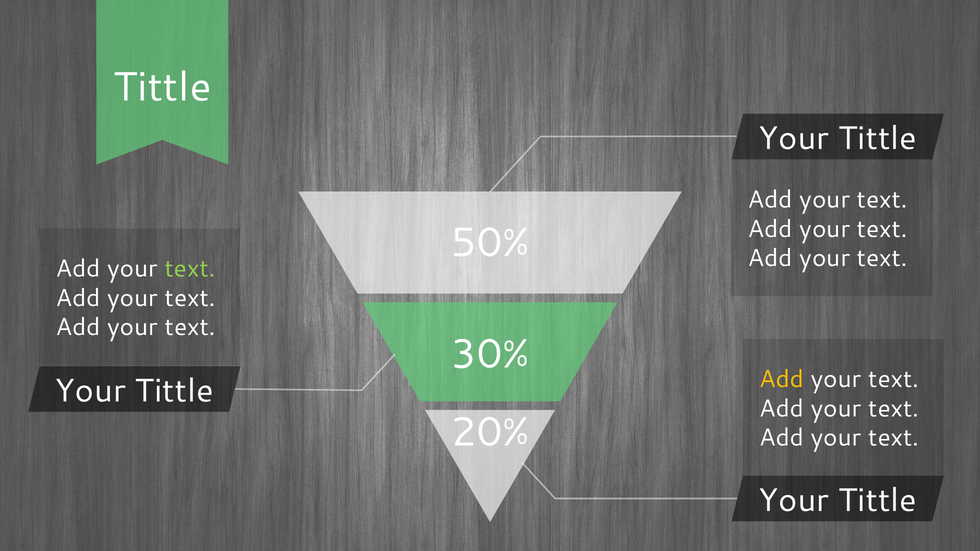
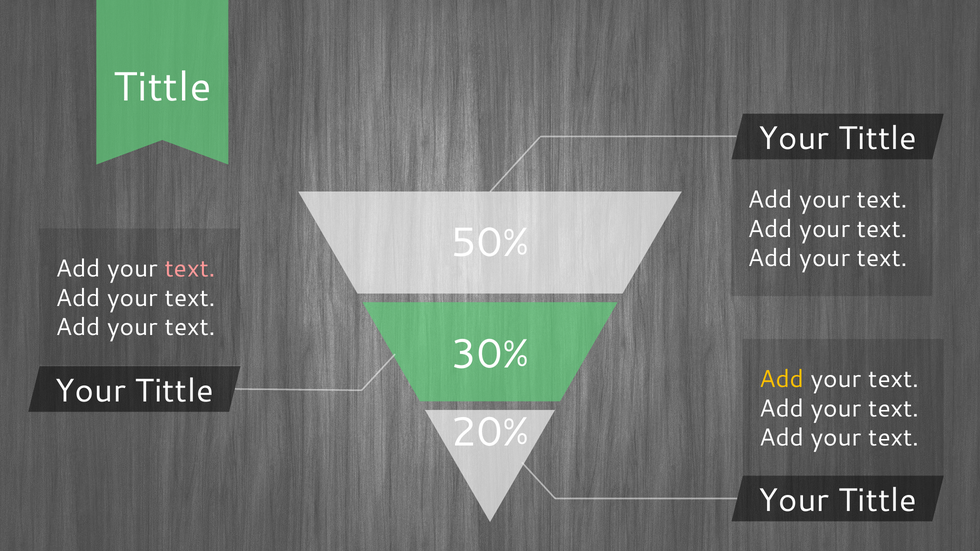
text colour: light green -> pink (190, 269)
